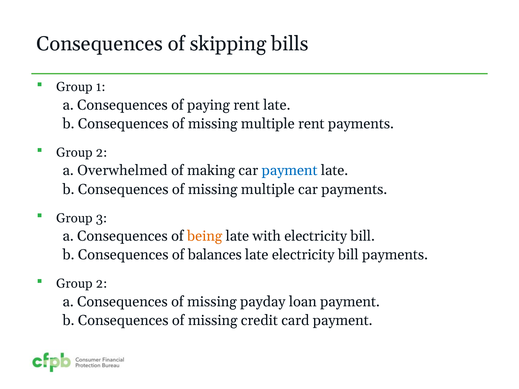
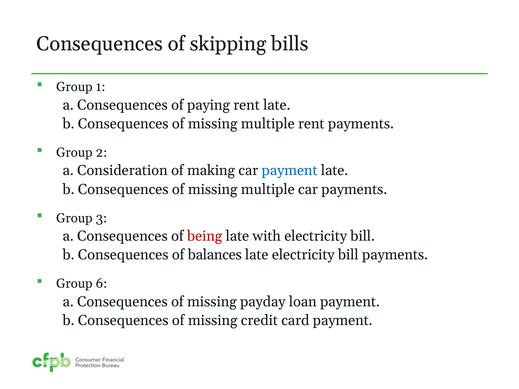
Overwhelmed: Overwhelmed -> Consideration (122, 171)
being colour: orange -> red (205, 236)
2: 2 -> 6 (101, 284)
